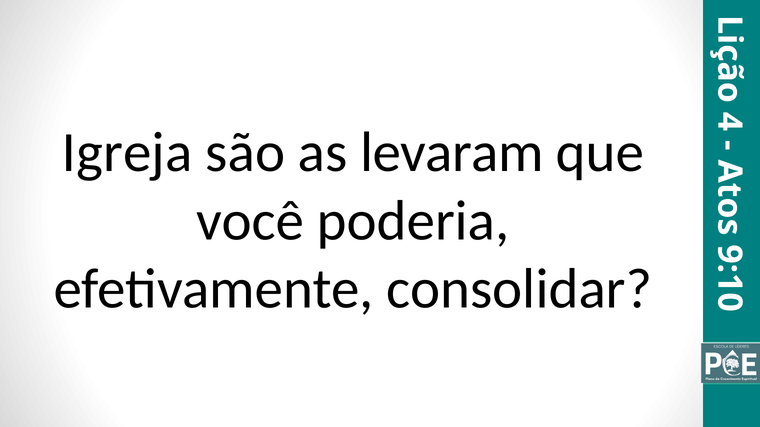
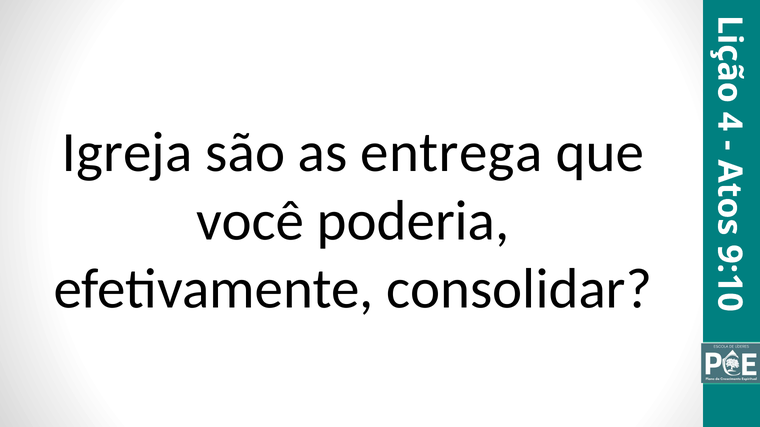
levaram: levaram -> entrega (451, 153)
